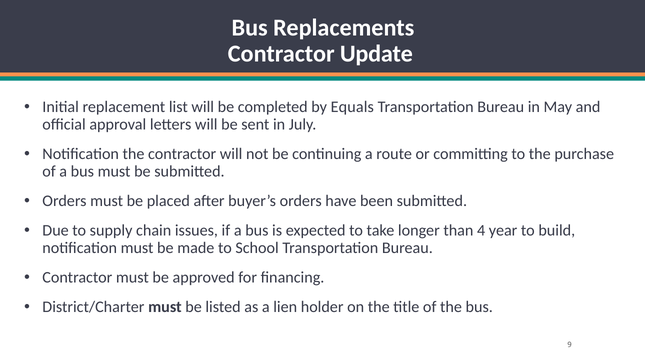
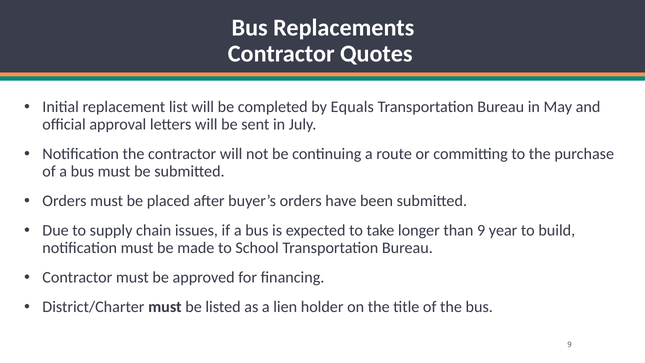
Update: Update -> Quotes (376, 54)
than 4: 4 -> 9 (481, 230)
